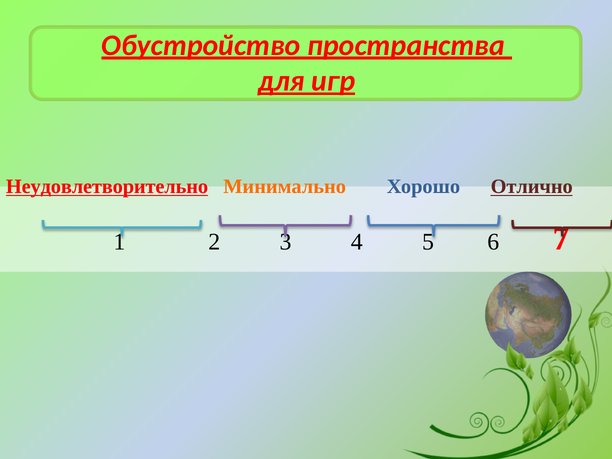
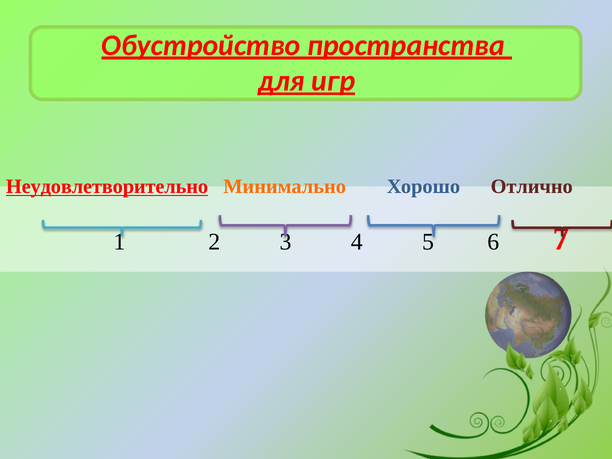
Отлично underline: present -> none (532, 187)
